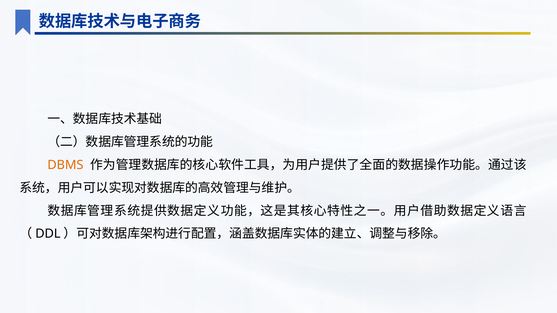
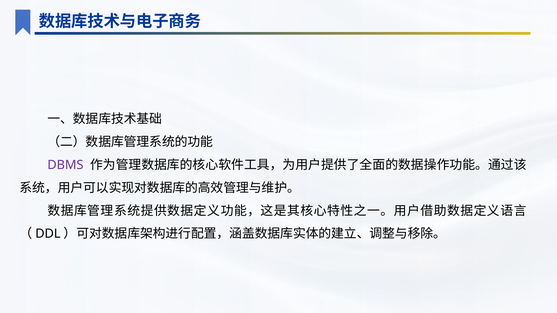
DBMS colour: orange -> purple (65, 165)
